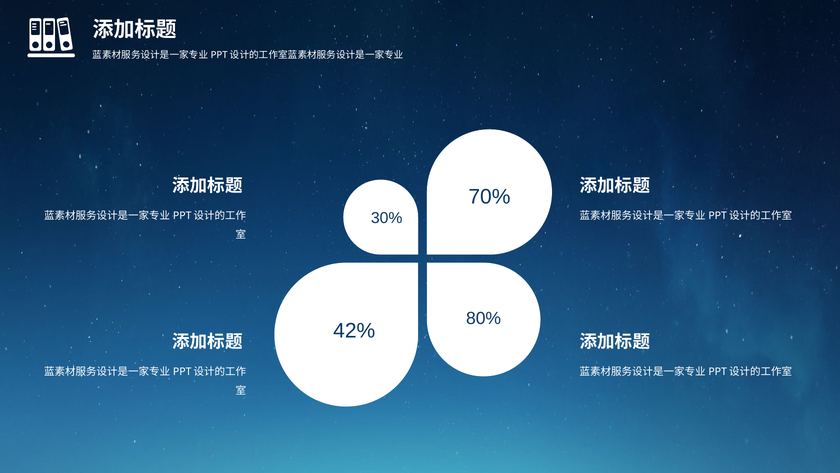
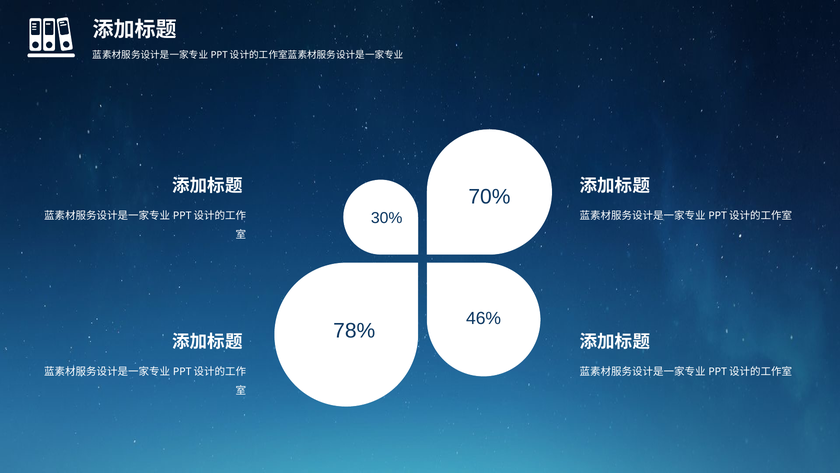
80%: 80% -> 46% (484, 318)
42%: 42% -> 78% (354, 331)
